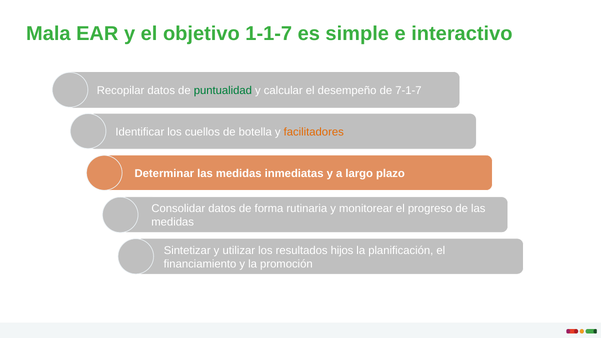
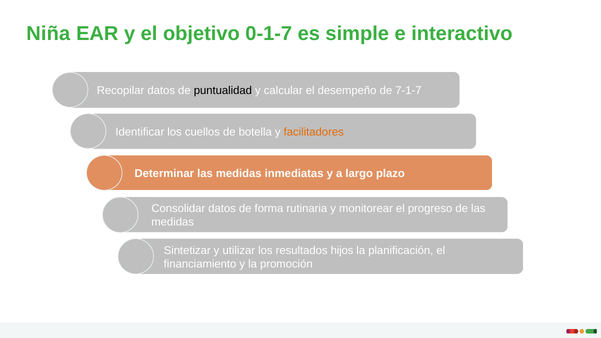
Mala: Mala -> Niña (48, 34)
1-1-7: 1-1-7 -> 0-1-7 (269, 34)
puntualidad colour: green -> black (223, 91)
